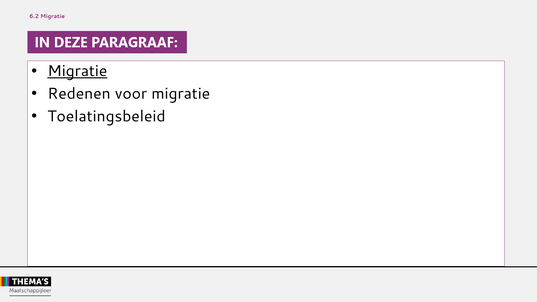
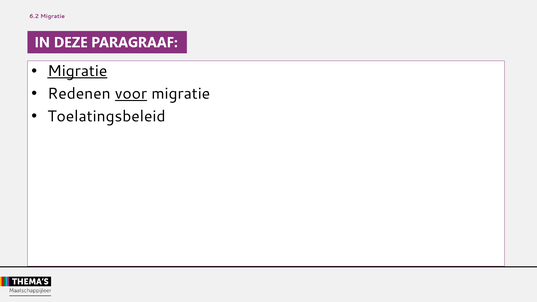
voor underline: none -> present (131, 94)
